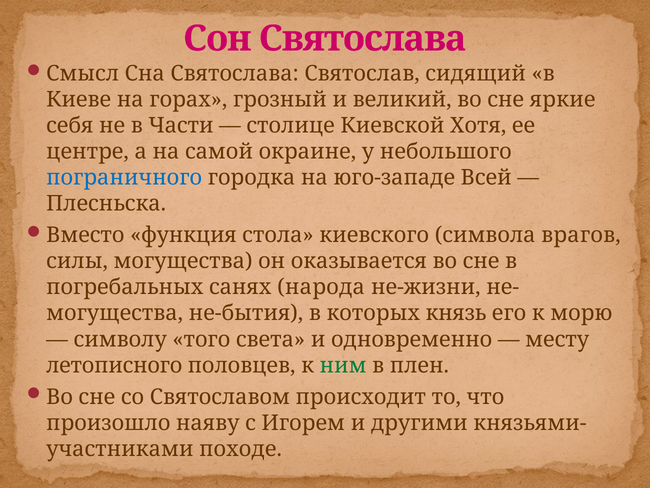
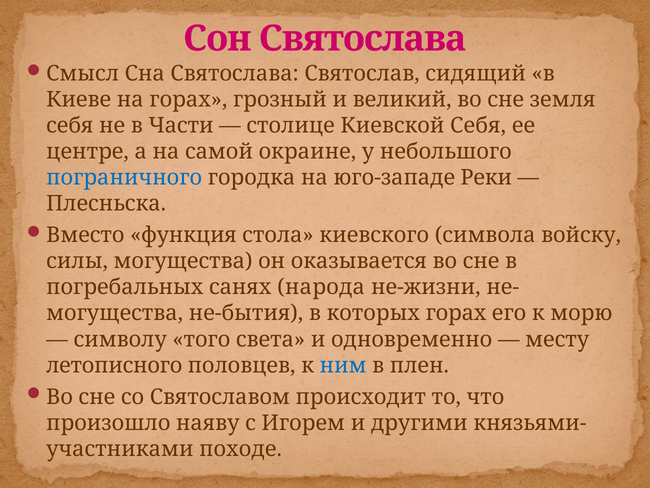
яркие: яркие -> земля (563, 100)
Киевской Хотя: Хотя -> Себя (478, 126)
Всей: Всей -> Реки (486, 178)
врагов: врагов -> войску (581, 235)
которых князь: князь -> горах (456, 313)
ним colour: green -> blue (343, 365)
